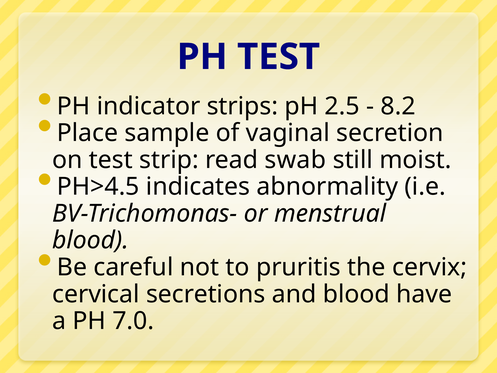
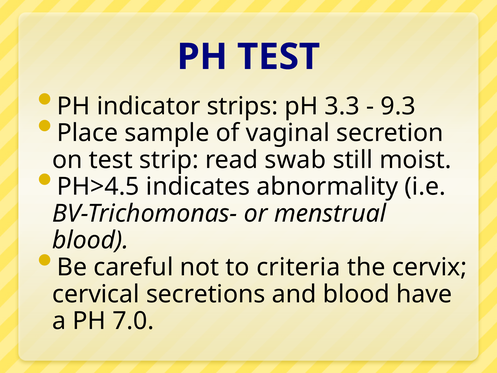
2.5: 2.5 -> 3.3 (342, 106)
8.2: 8.2 -> 9.3 (398, 106)
pruritis: pruritis -> criteria (298, 267)
